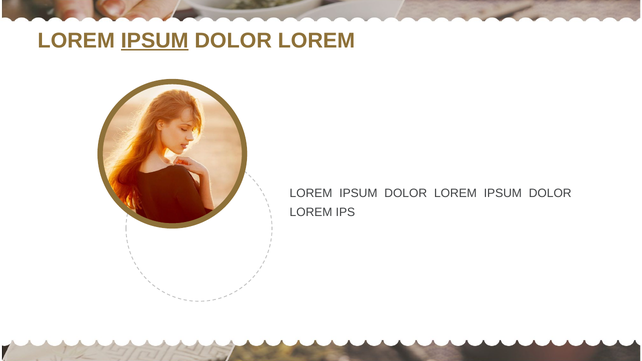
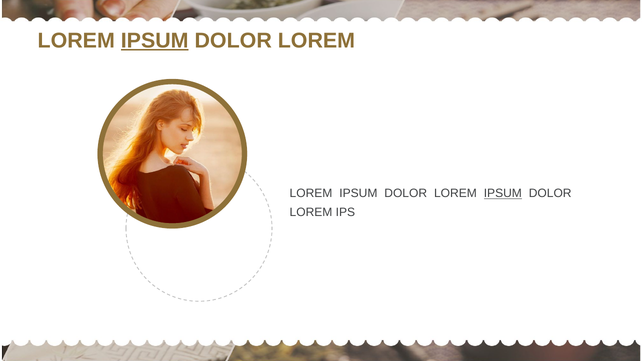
IPSUM underline: none -> present (503, 194)
